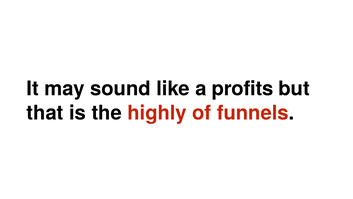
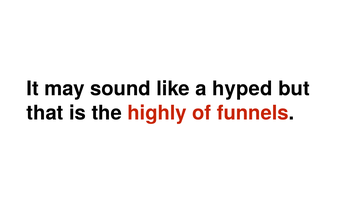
profits: profits -> hyped (242, 89)
